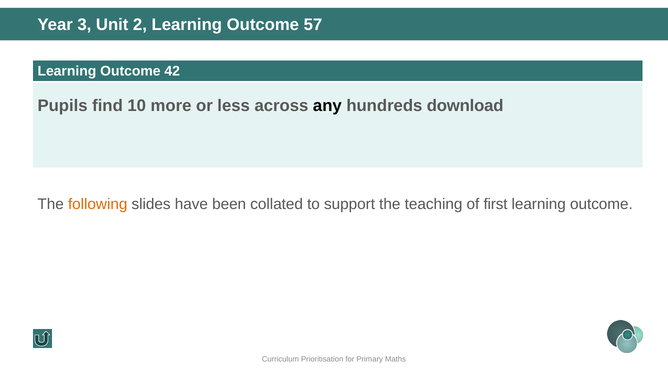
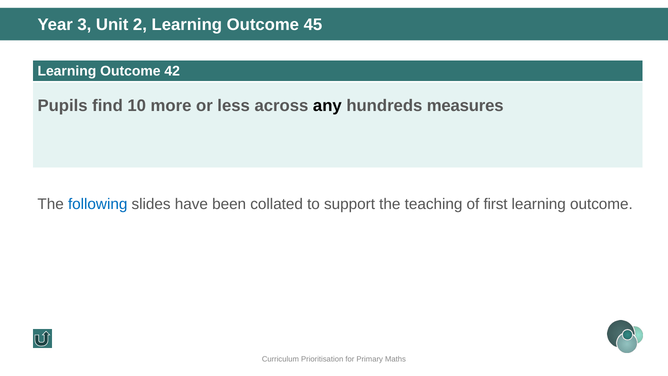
57: 57 -> 45 (313, 25)
download: download -> measures (465, 106)
following colour: orange -> blue (98, 204)
